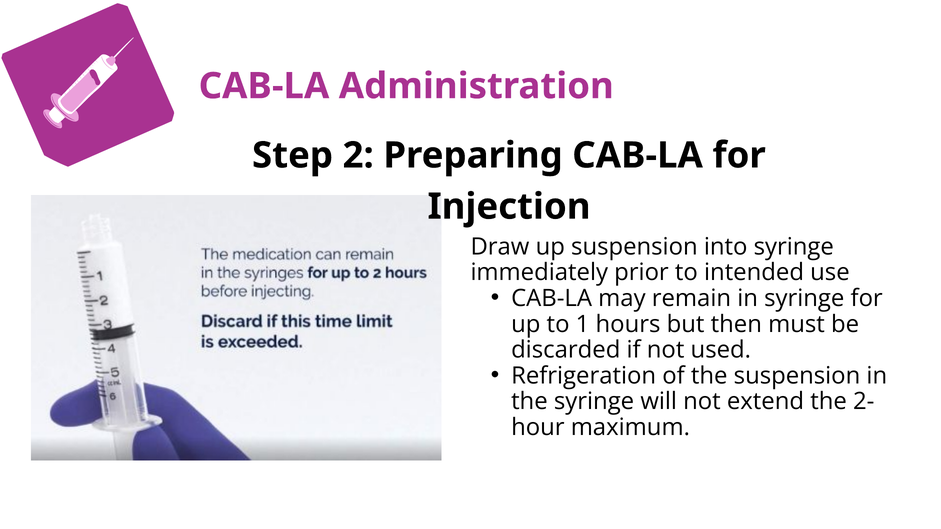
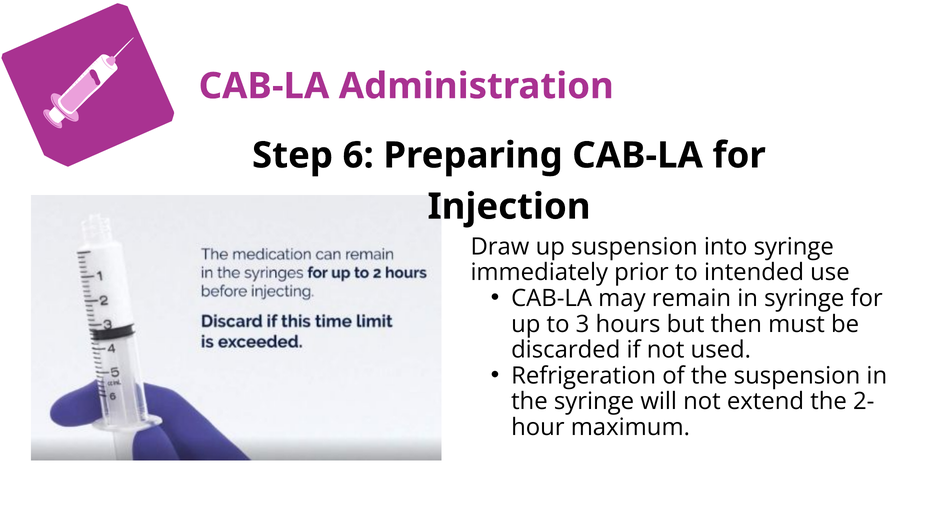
2: 2 -> 6 (358, 156)
1: 1 -> 3 (583, 324)
